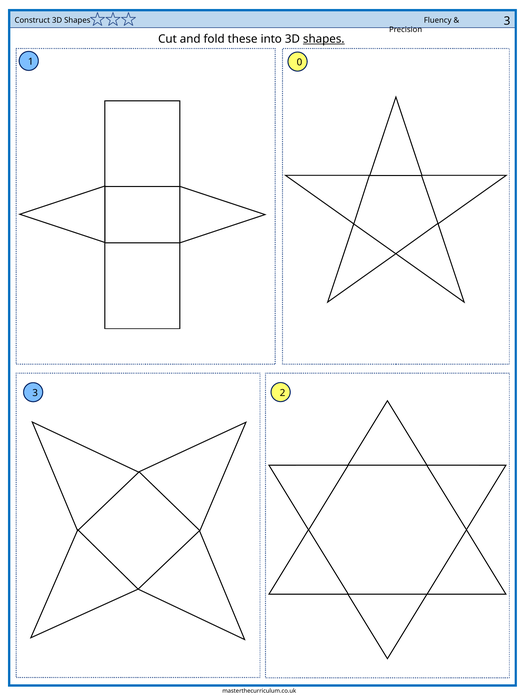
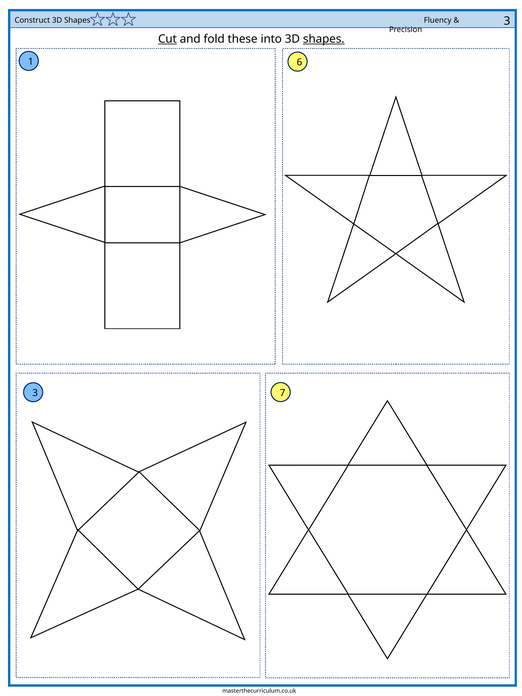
Cut underline: none -> present (167, 39)
0: 0 -> 6 (299, 62)
2: 2 -> 7 (283, 393)
